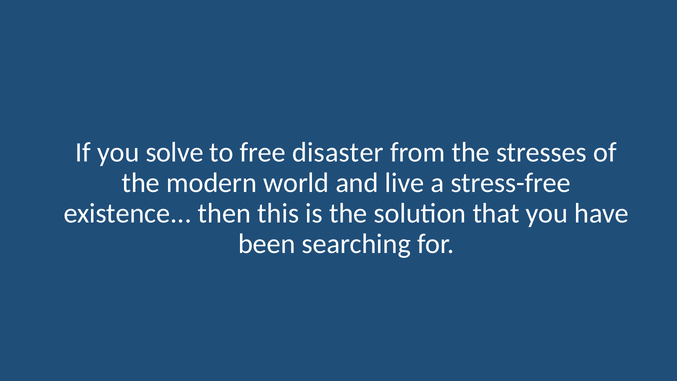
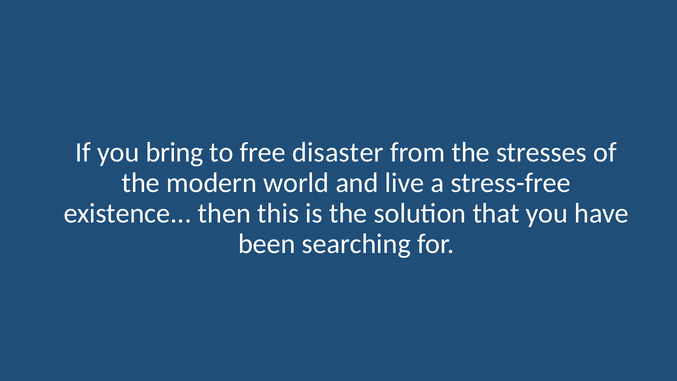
solve: solve -> bring (175, 152)
